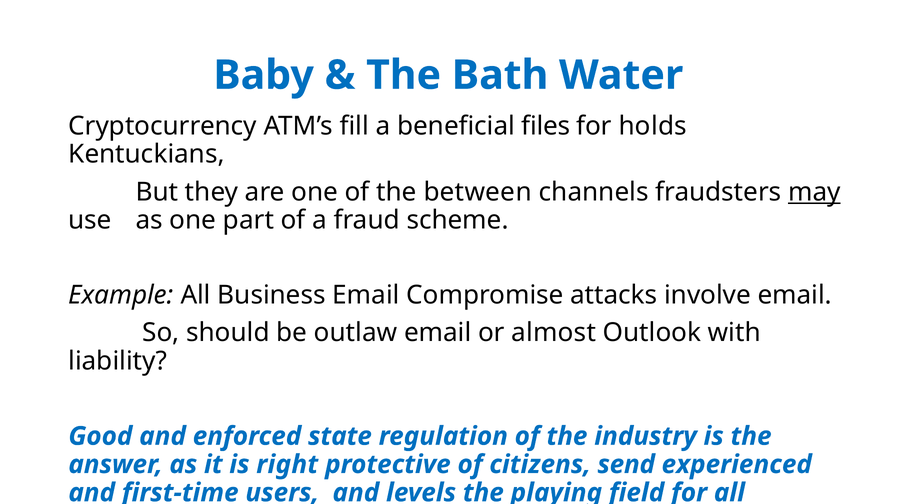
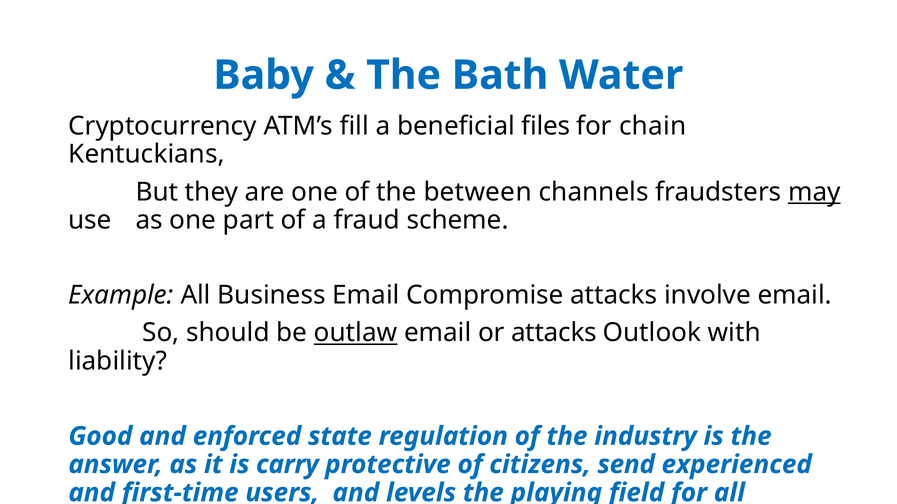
holds: holds -> chain (653, 126)
outlaw underline: none -> present (356, 333)
or almost: almost -> attacks (554, 333)
right: right -> carry (287, 465)
